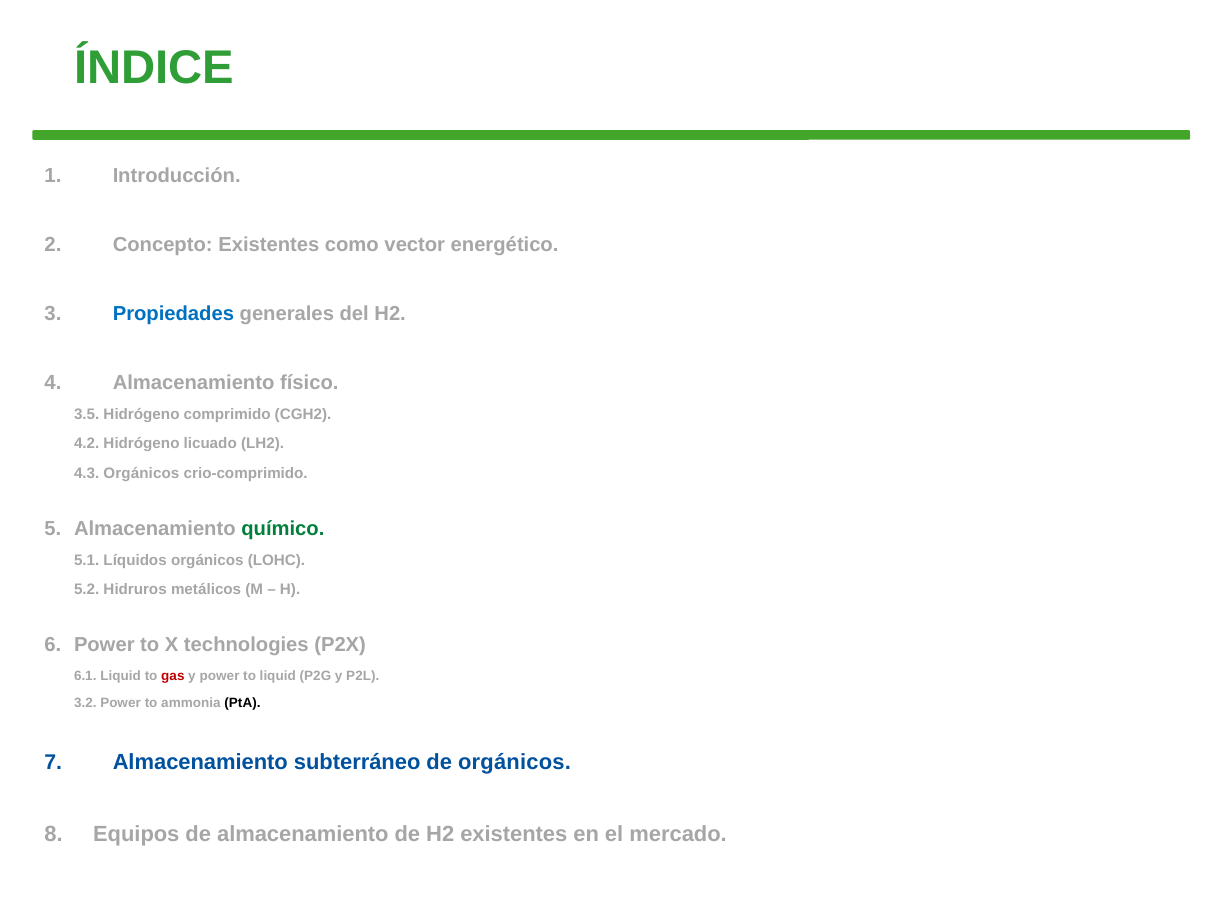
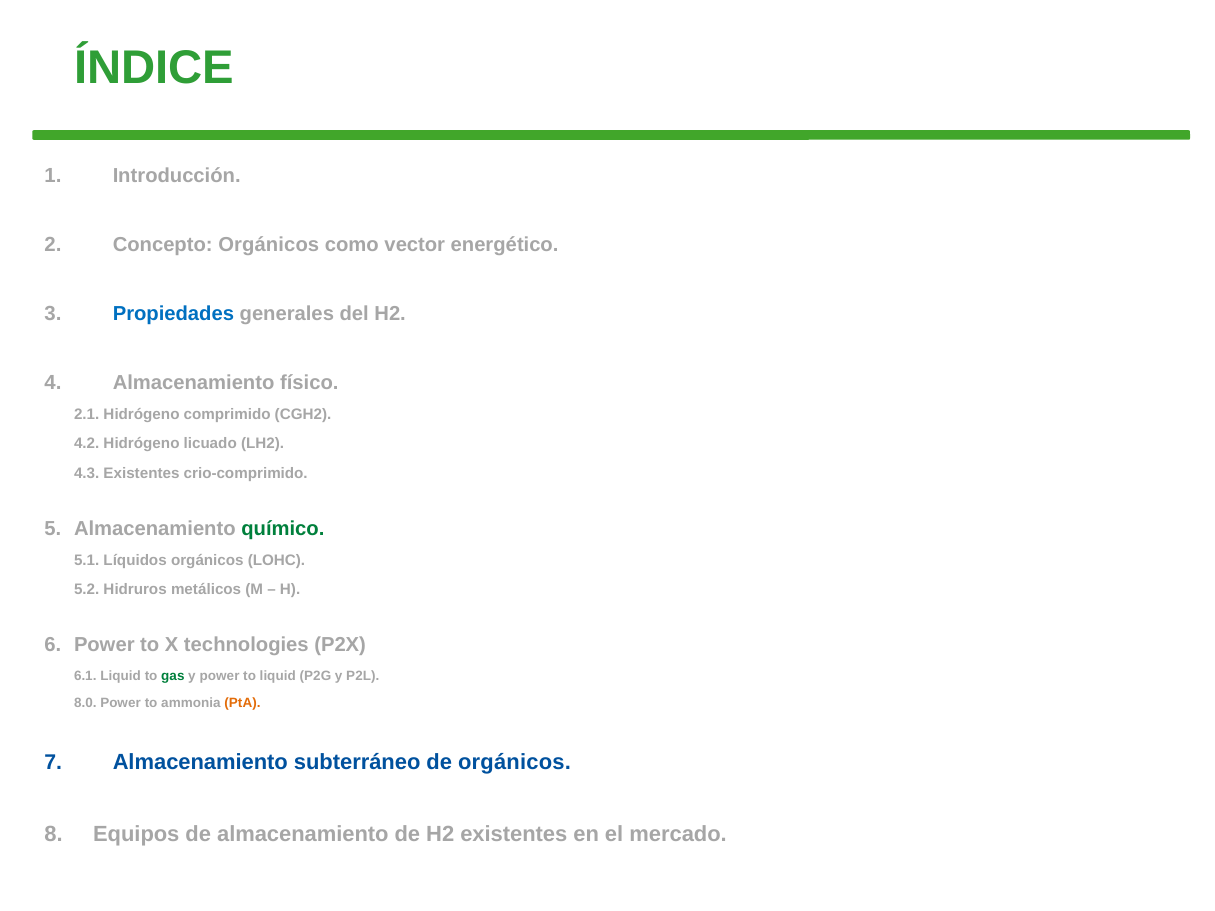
Concepto Existentes: Existentes -> Orgánicos (269, 245)
3.5: 3.5 -> 2.1 (87, 415)
4.3 Orgánicos: Orgánicos -> Existentes (141, 473)
gas colour: red -> green (173, 676)
3.2: 3.2 -> 8.0 (85, 703)
PtA colour: black -> orange (242, 703)
